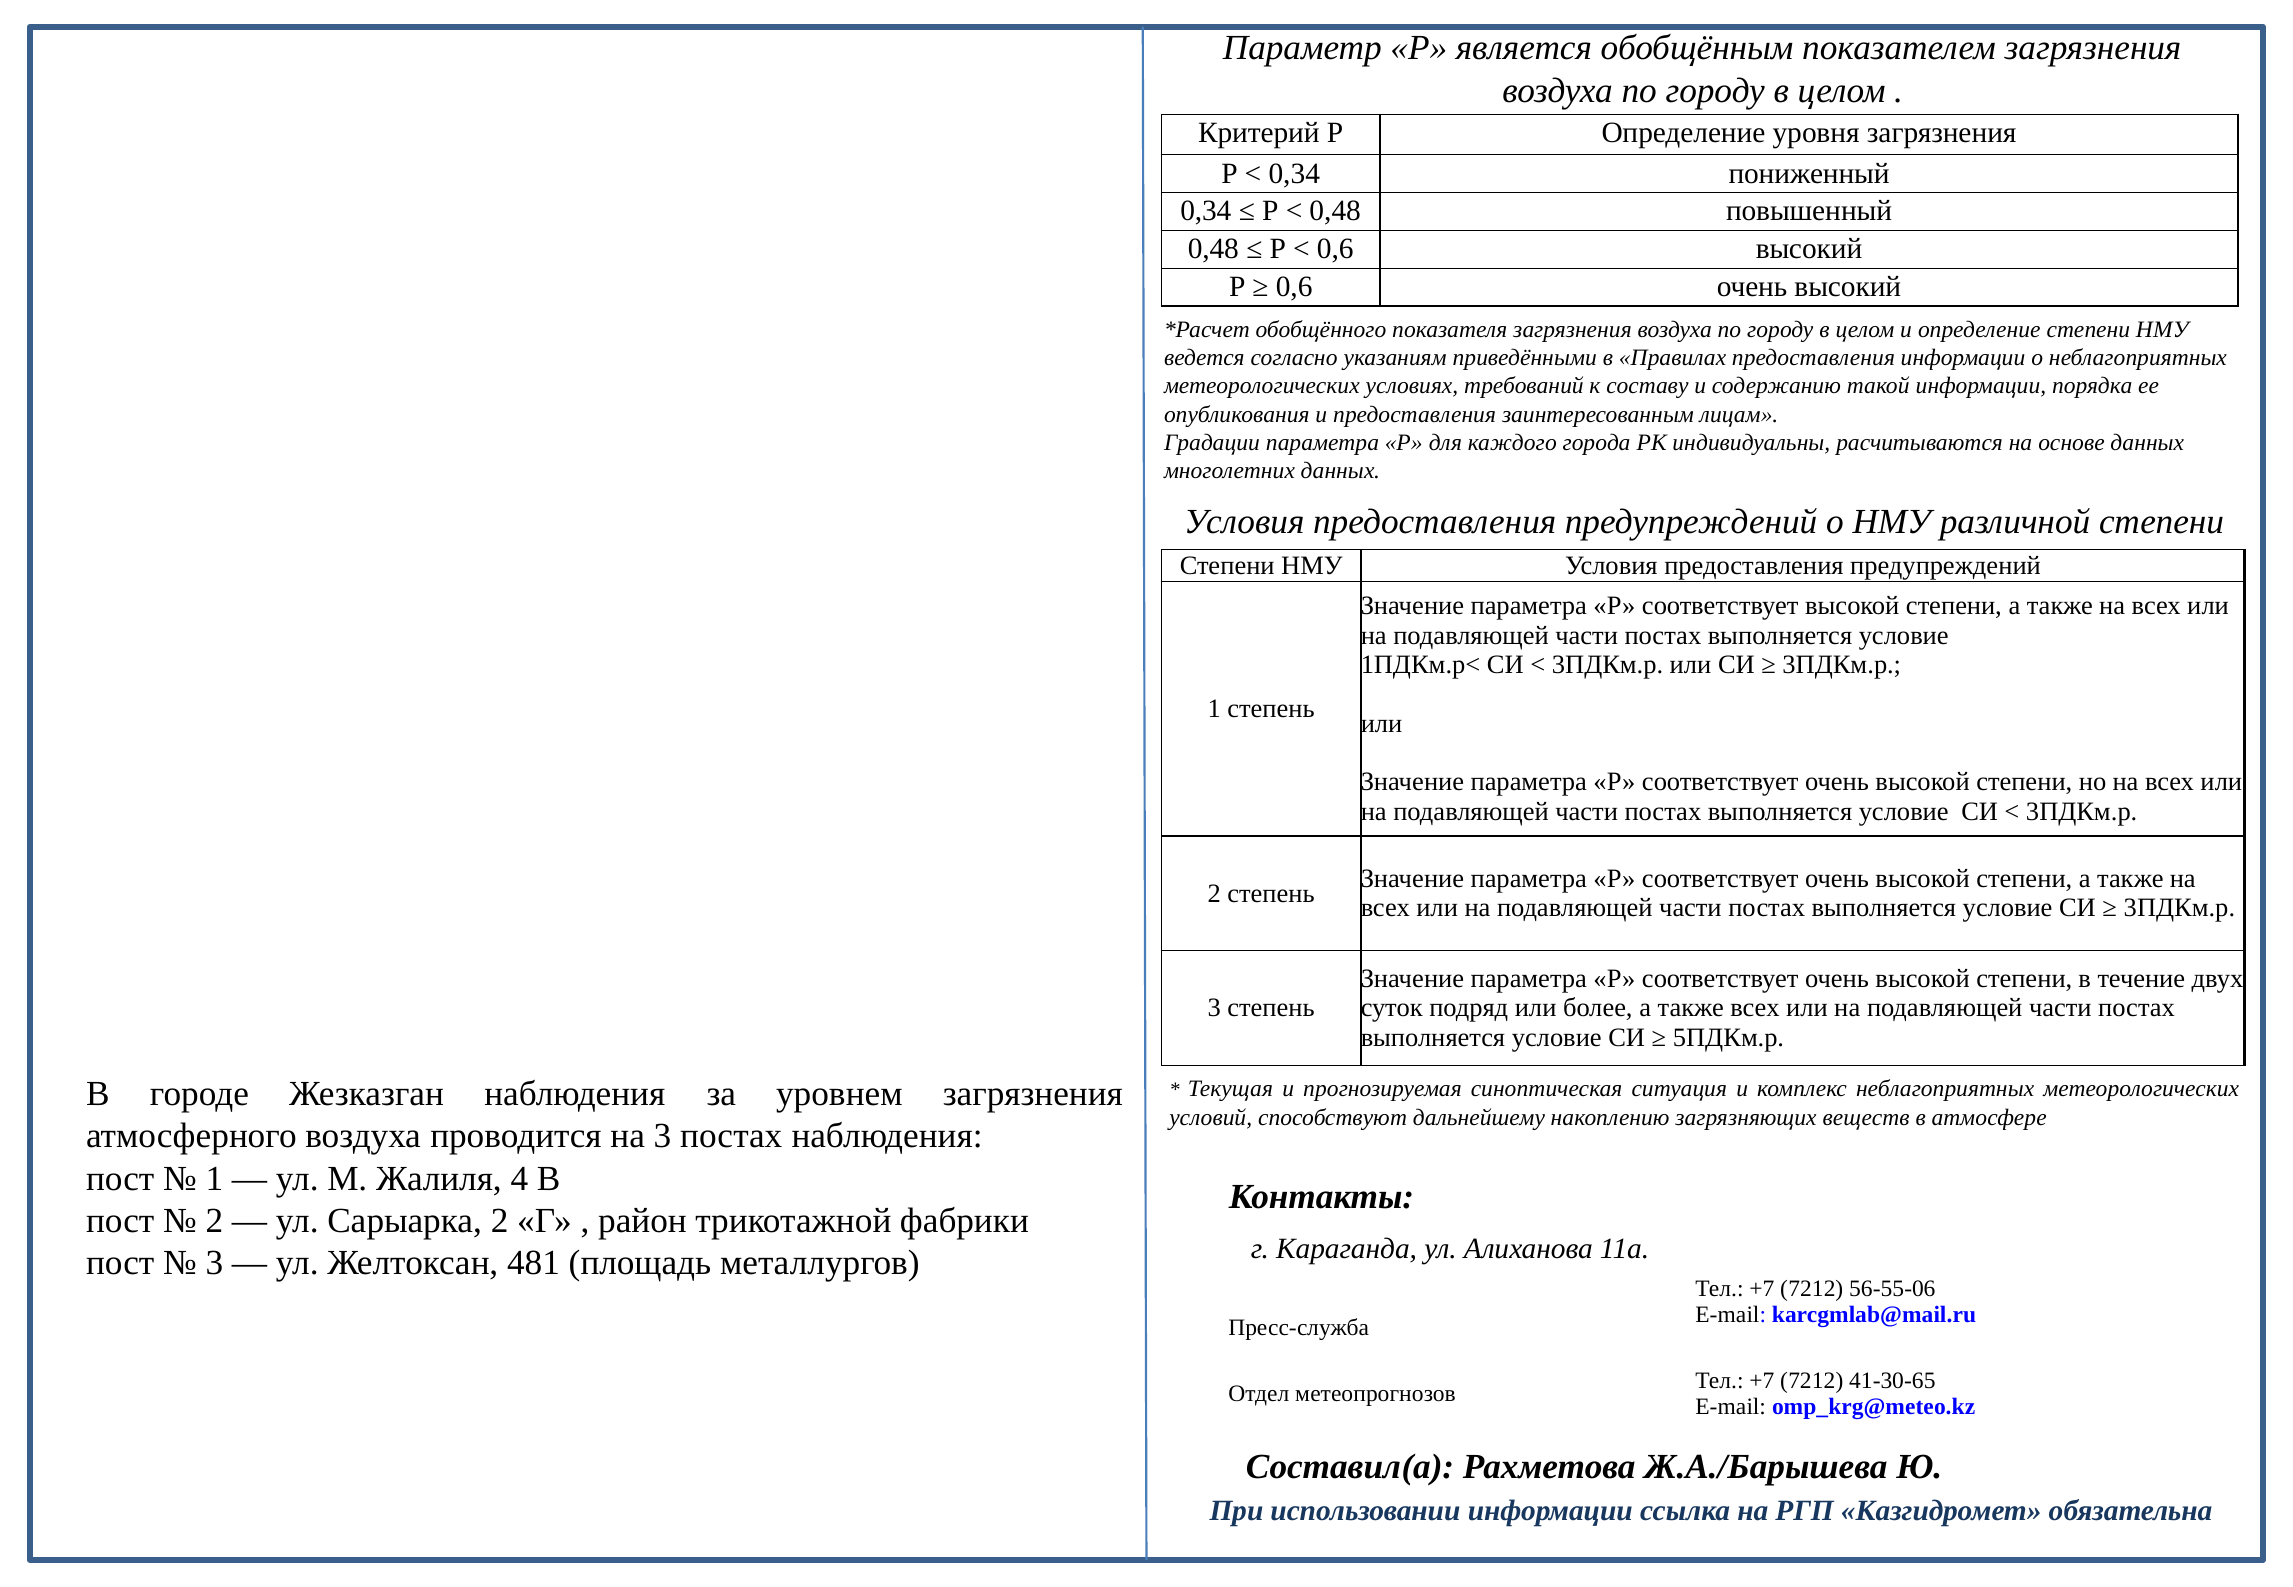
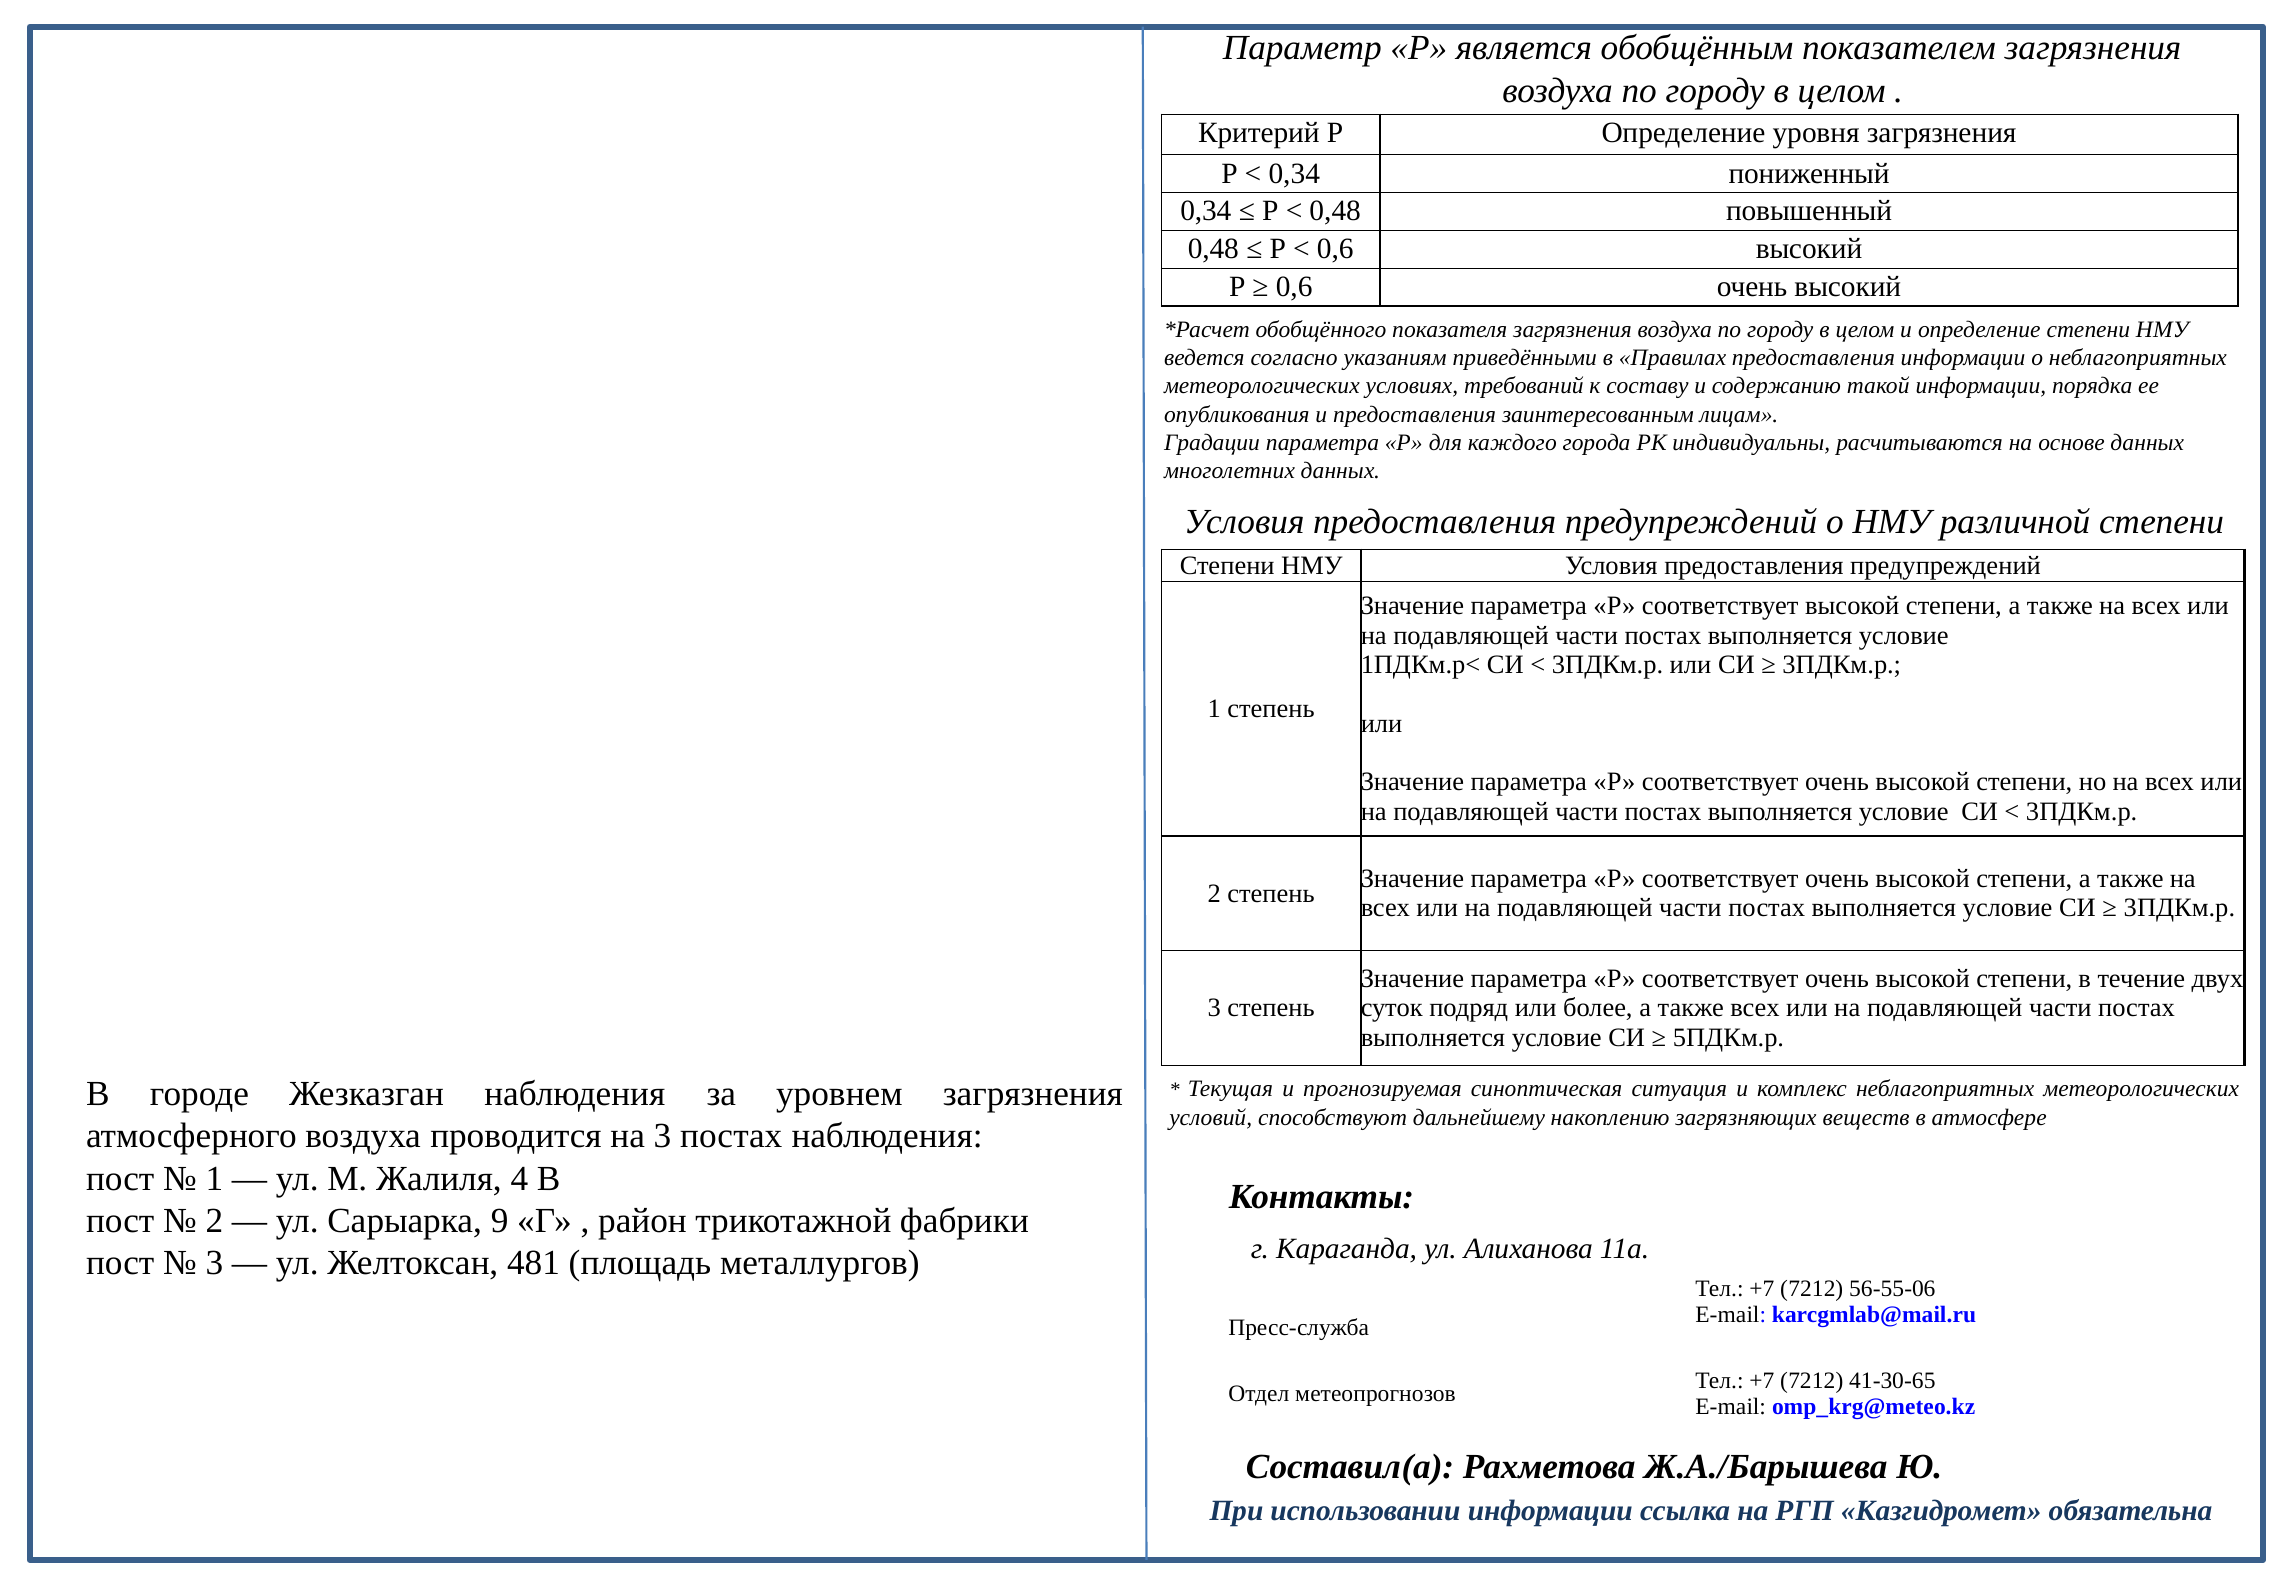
Сарыарка 2: 2 -> 9 (500, 1221)
